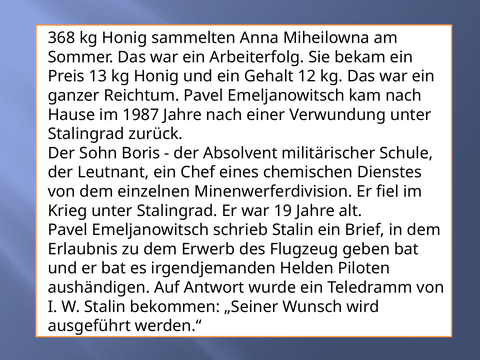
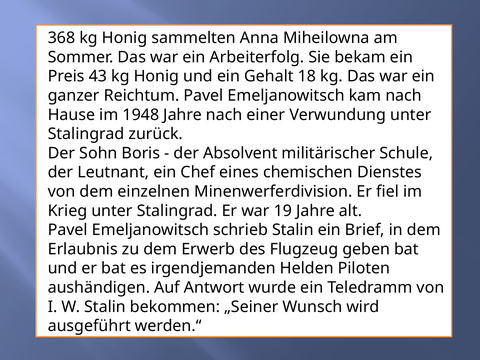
13: 13 -> 43 (98, 76)
12: 12 -> 18 (307, 76)
1987: 1987 -> 1948 (141, 115)
